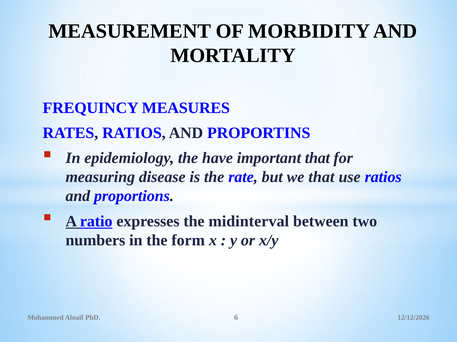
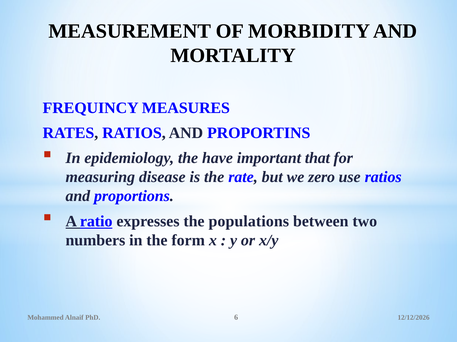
we that: that -> zero (322, 177)
midinterval: midinterval -> populations (249, 222)
